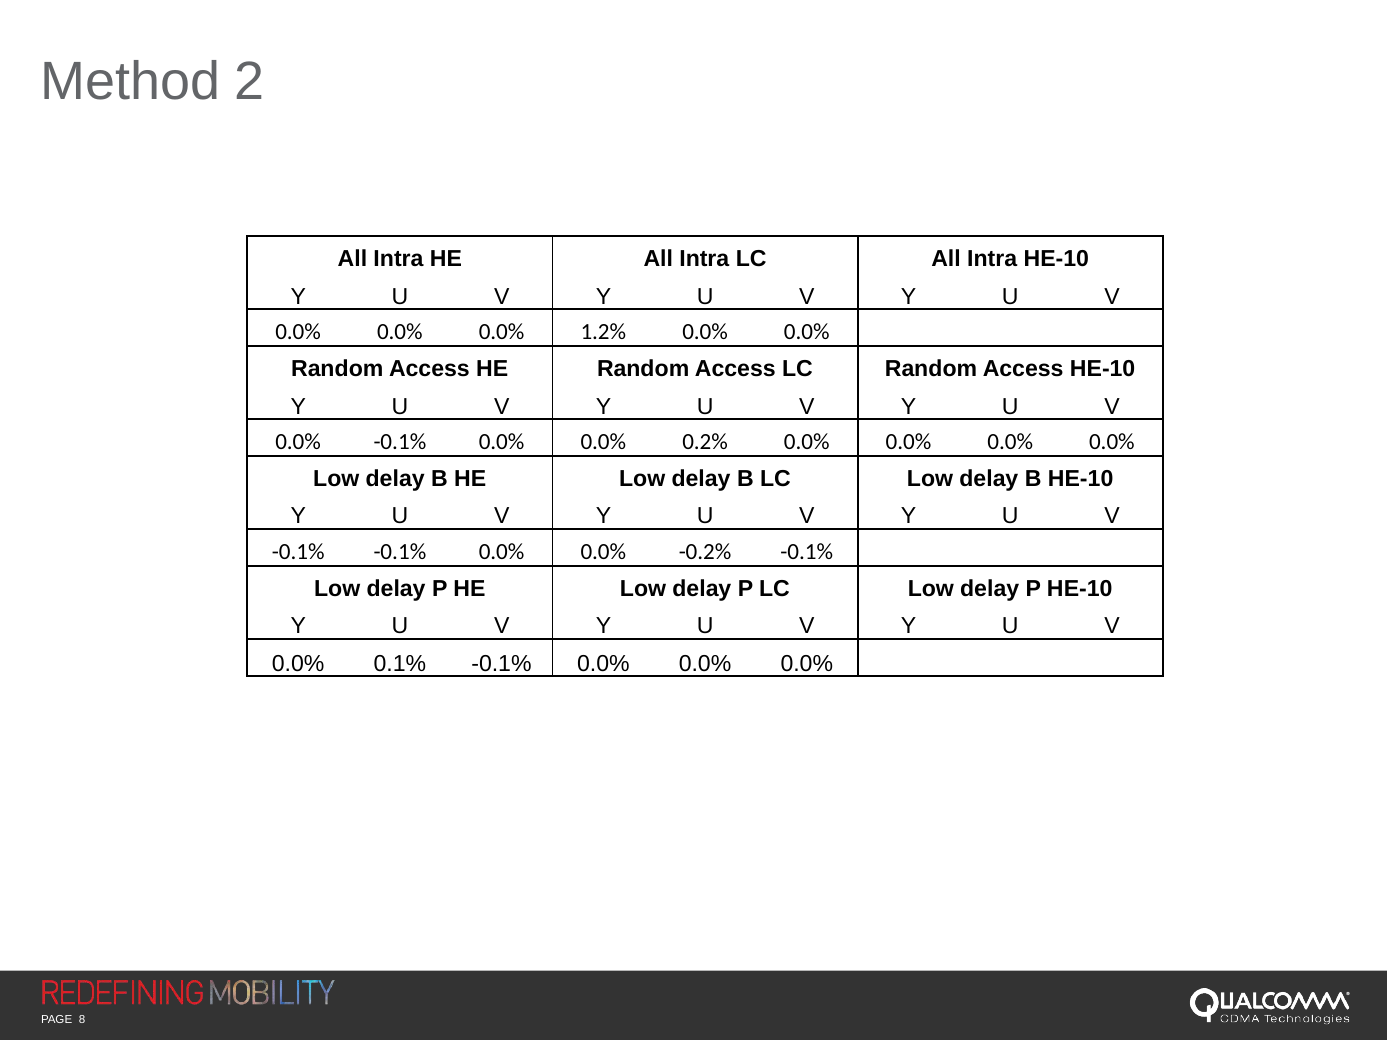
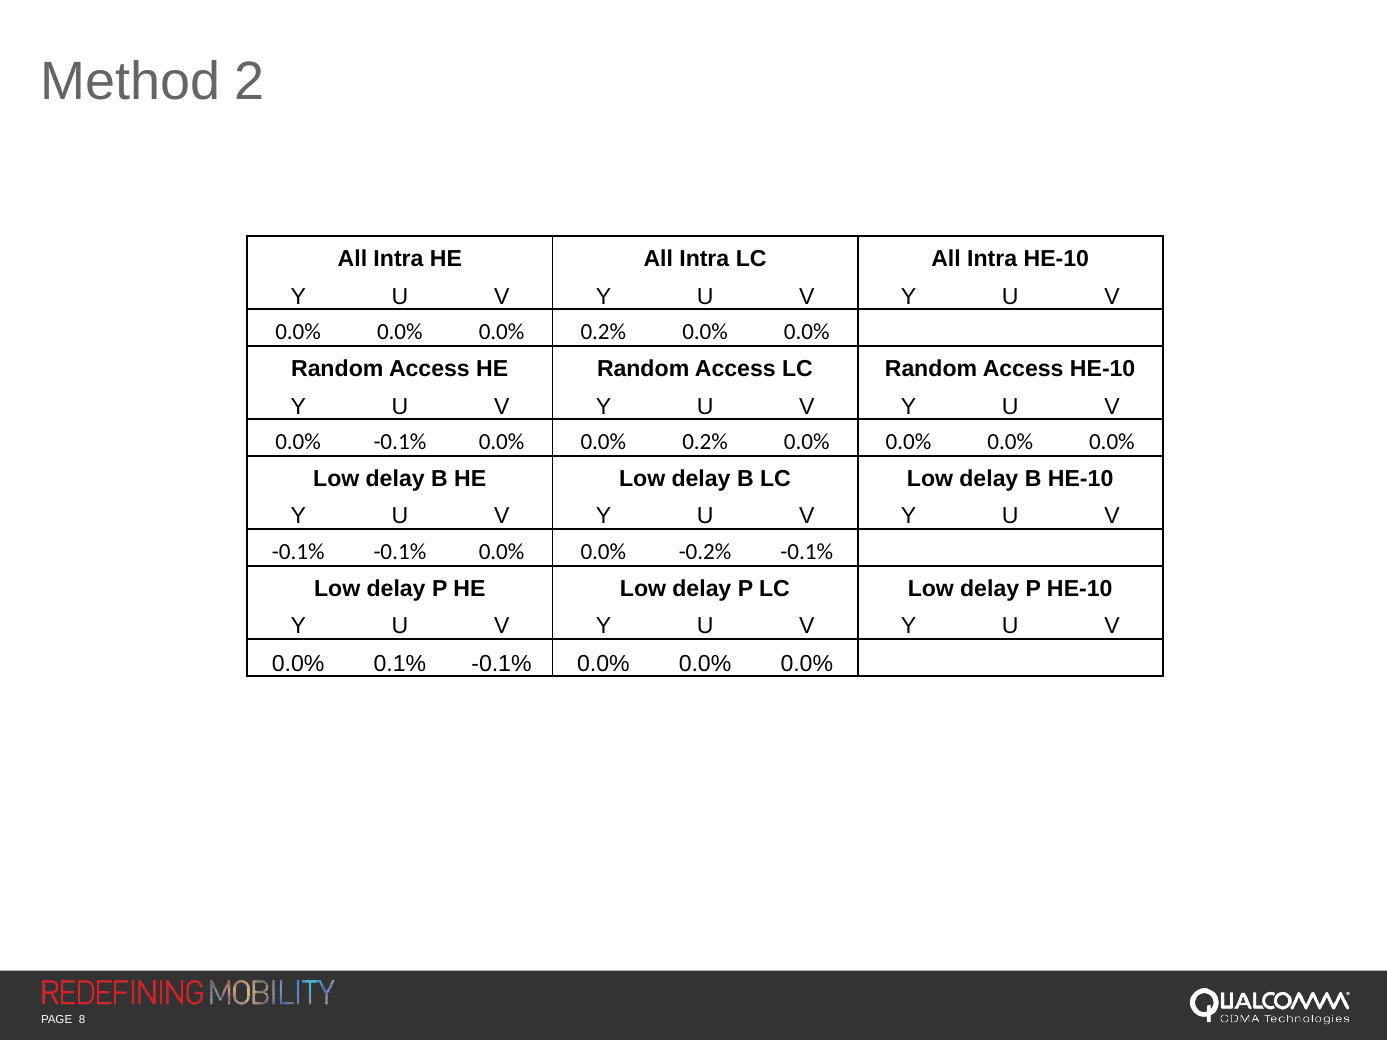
0.0% 0.0% 0.0% 1.2%: 1.2% -> 0.2% (603, 332)
